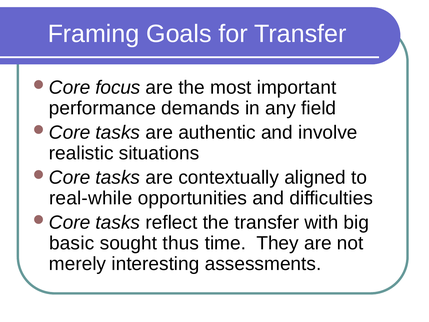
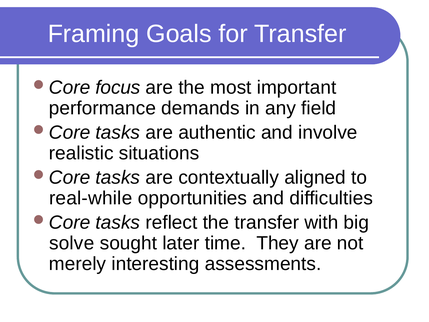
basic: basic -> solve (72, 243)
thus: thus -> later (181, 243)
